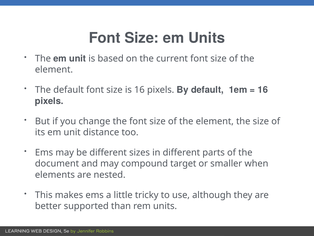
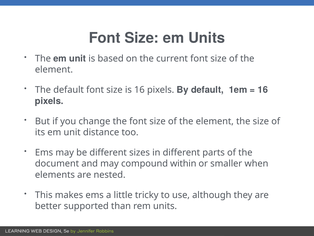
target: target -> within (183, 163)
